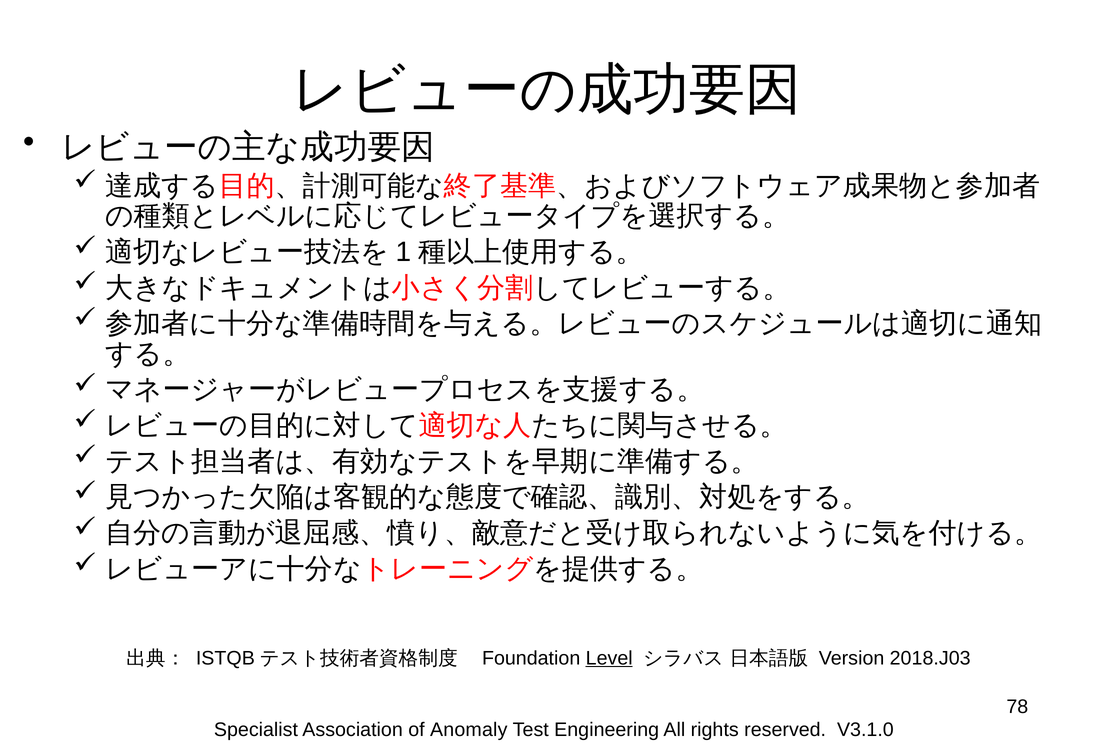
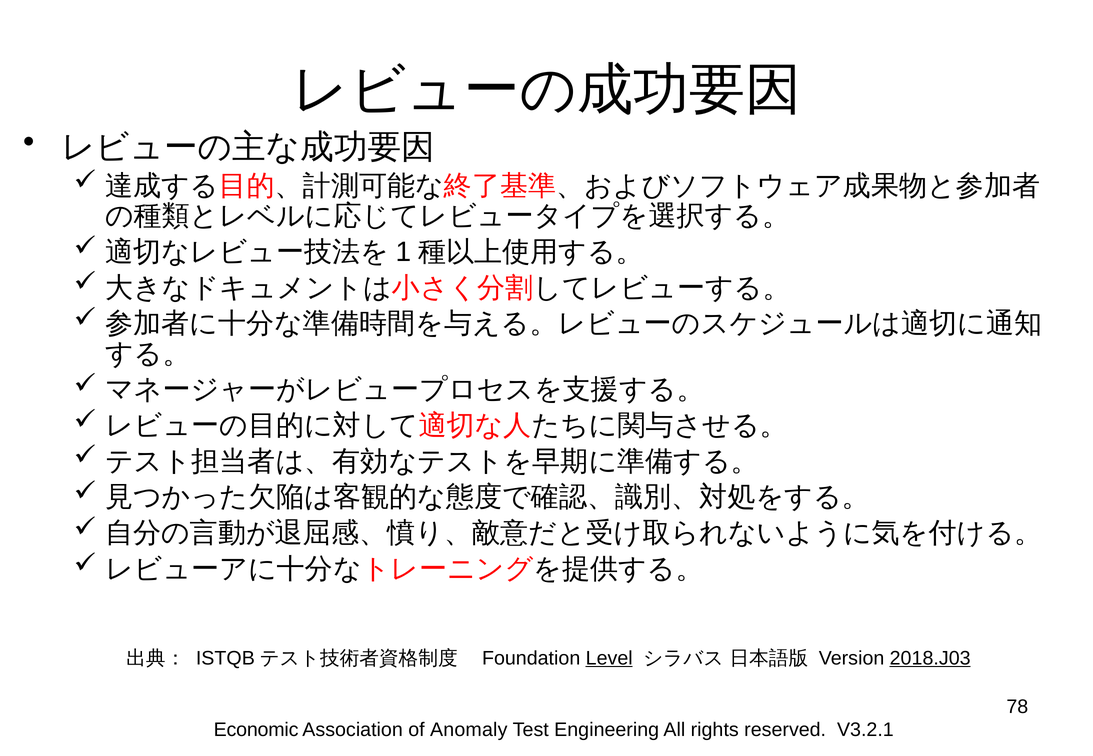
2018.J03 underline: none -> present (930, 659)
Specialist: Specialist -> Economic (256, 730)
V3.1.0: V3.1.0 -> V3.2.1 (865, 730)
